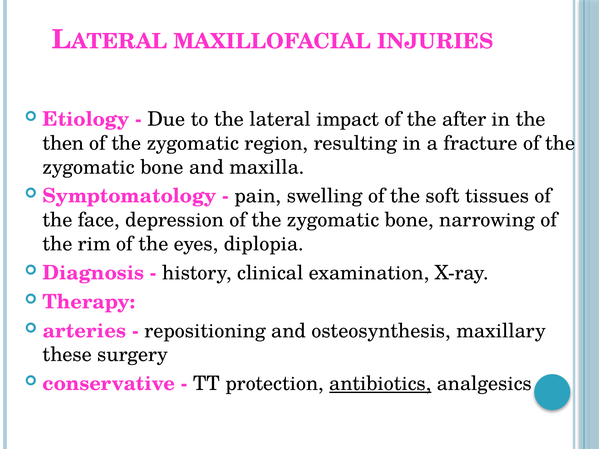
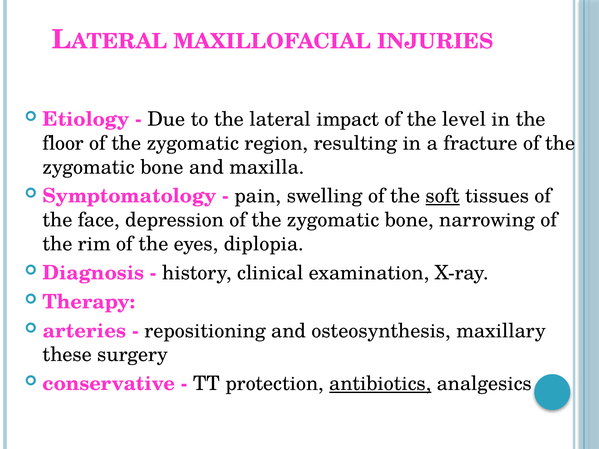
after: after -> level (464, 119)
then: then -> floor (63, 143)
soft underline: none -> present (443, 196)
